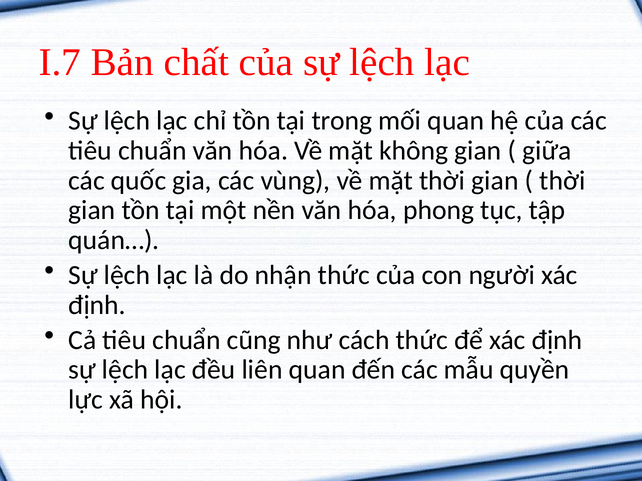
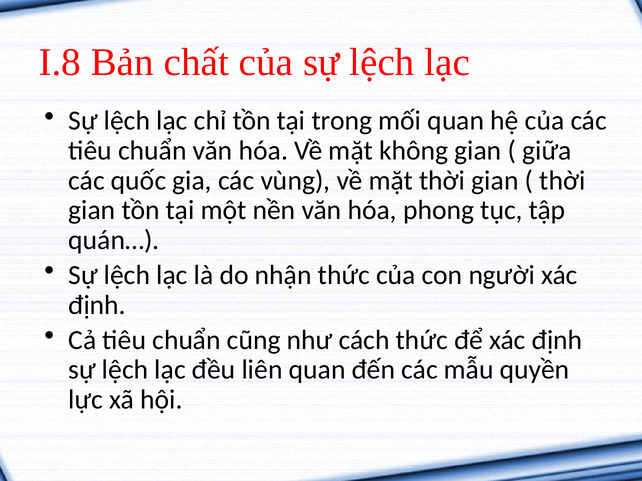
I.7: I.7 -> I.8 (60, 62)
